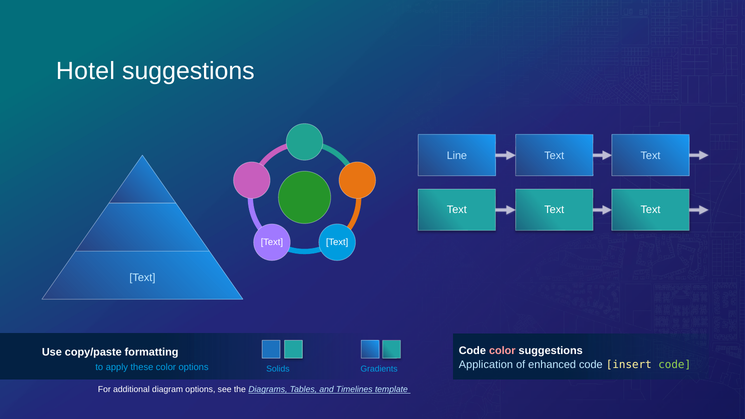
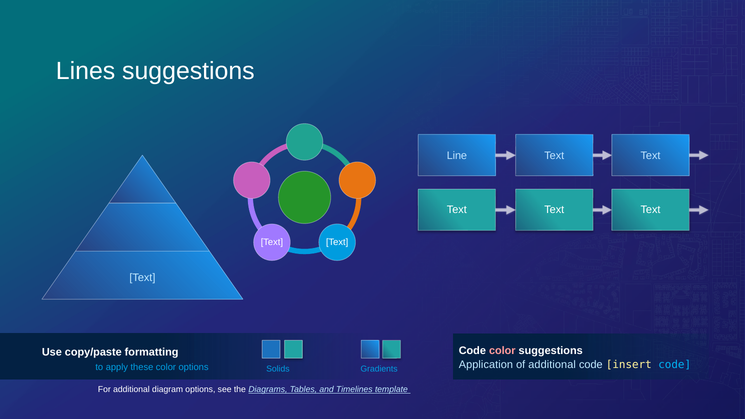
Hotel: Hotel -> Lines (86, 71)
of enhanced: enhanced -> additional (552, 365)
code colour: light green -> light blue (675, 365)
